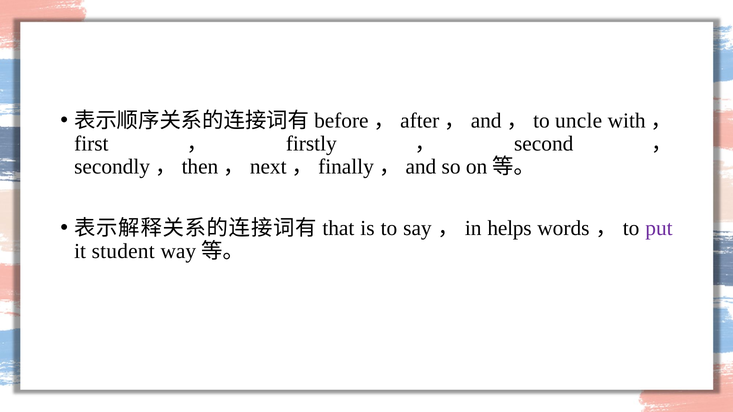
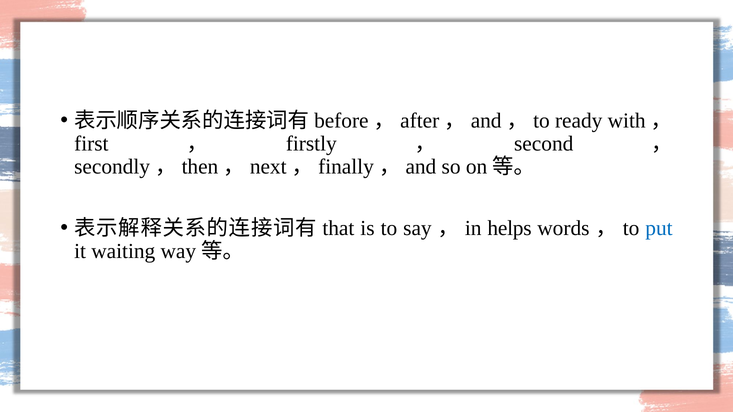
uncle: uncle -> ready (579, 121)
put colour: purple -> blue (659, 228)
student: student -> waiting (123, 251)
